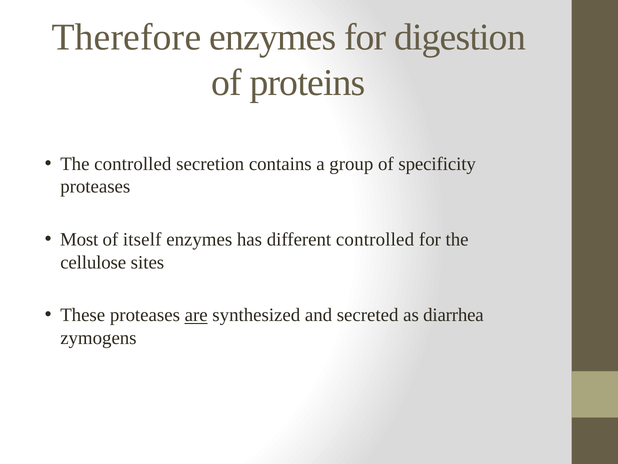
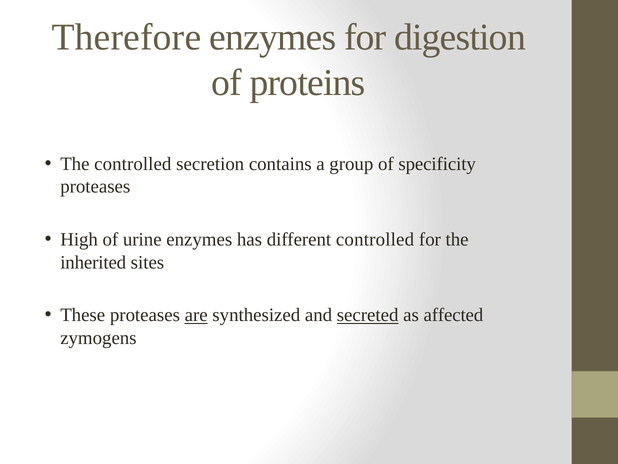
Most: Most -> High (79, 239)
itself: itself -> urine (142, 239)
cellulose: cellulose -> inherited (93, 262)
secreted underline: none -> present (368, 315)
diarrhea: diarrhea -> affected (453, 315)
